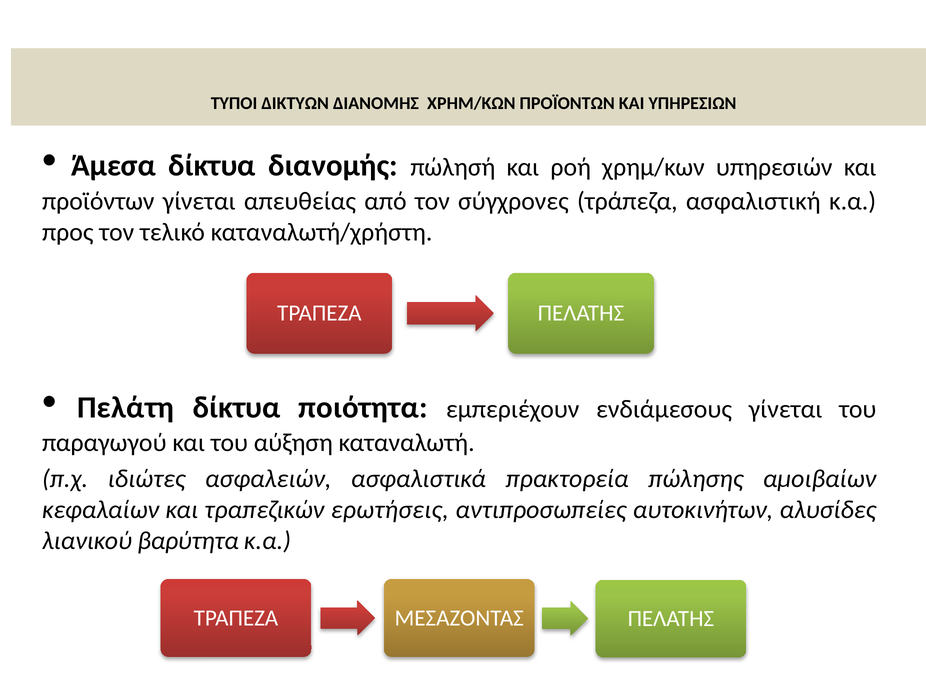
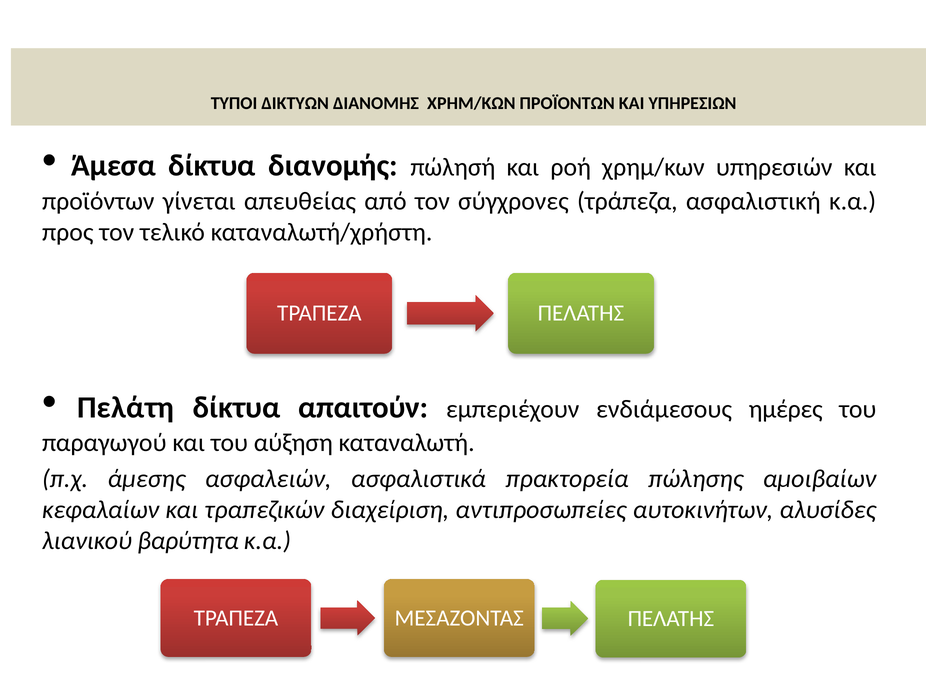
ποιότητα: ποιότητα -> απαιτούν (363, 408)
ενδιάμεσους γίνεται: γίνεται -> ημέρες (786, 409)
ιδιώτες: ιδιώτες -> άμεσης (147, 479)
ερωτήσεις: ερωτήσεις -> διαχείριση (390, 510)
